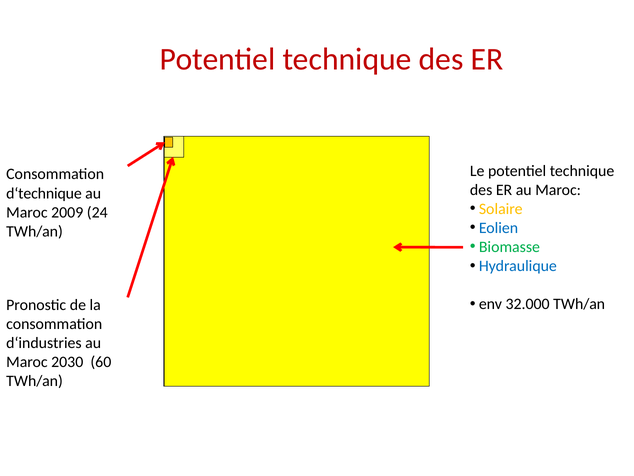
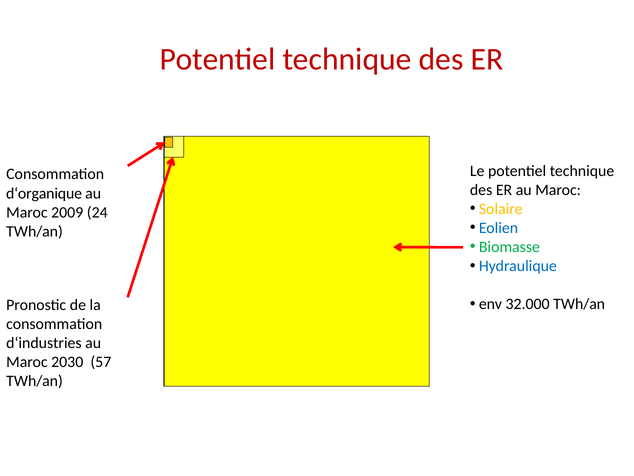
d‘technique: d‘technique -> d‘organique (44, 193)
60: 60 -> 57 (101, 362)
